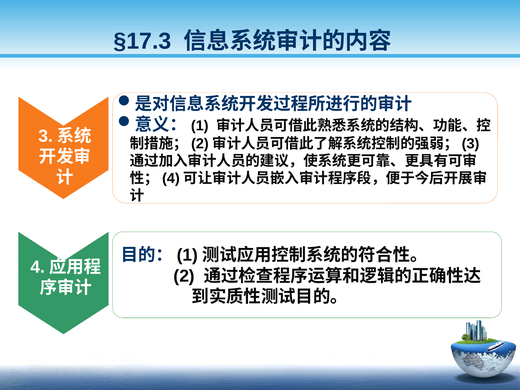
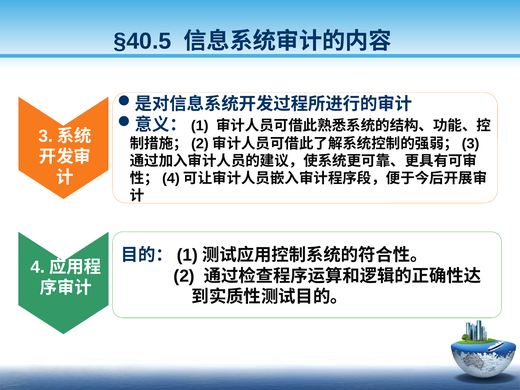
§17.3: §17.3 -> §40.5 (143, 41)
